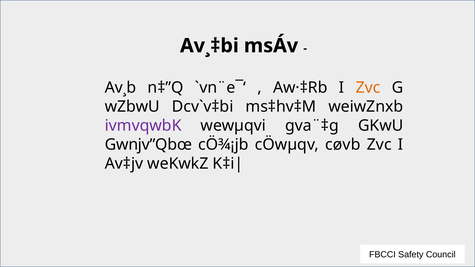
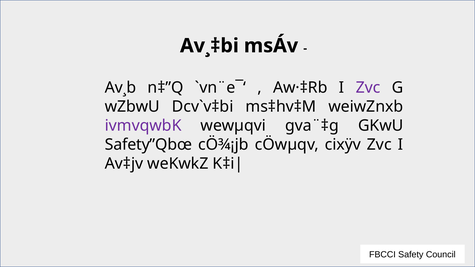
Zvc colour: orange -> purple (368, 88)
Gwnjv”Qbœ: Gwnjv”Qbœ -> Safety”Qbœ (148, 145)
cøvb: cøvb -> cixÿv (343, 145)
